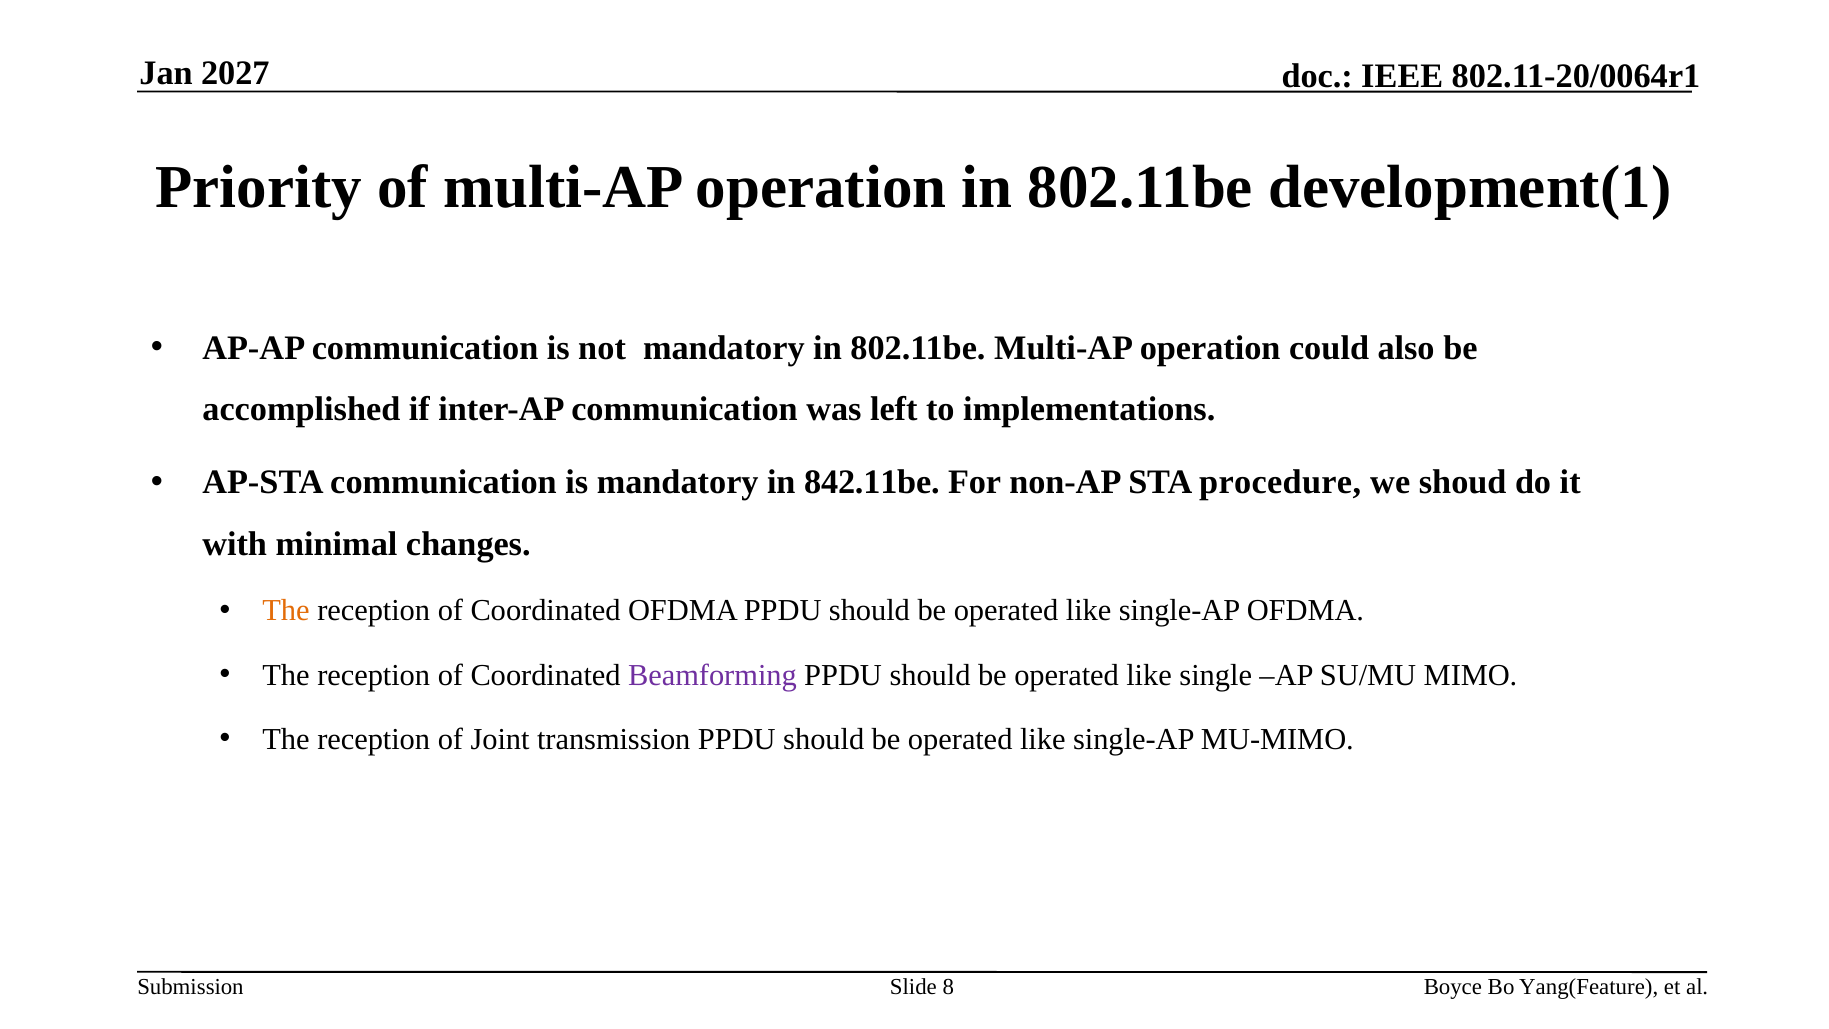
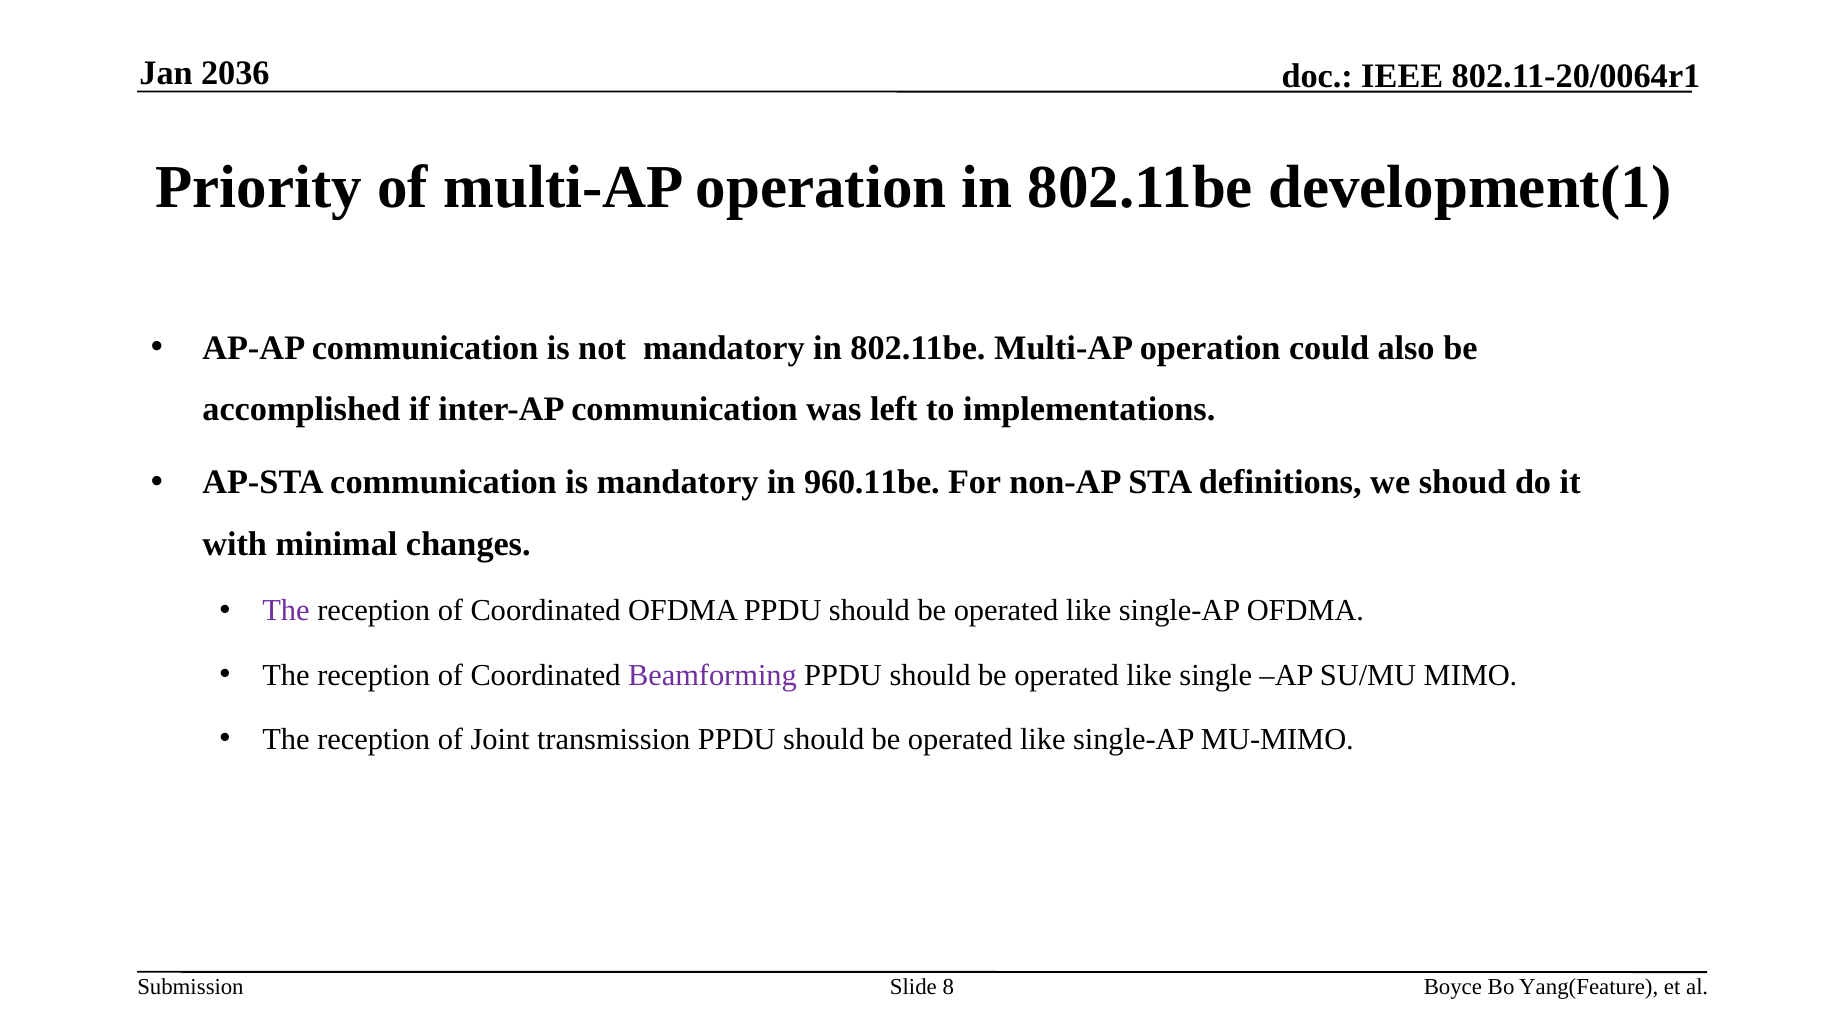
2027: 2027 -> 2036 (235, 73)
842.11be: 842.11be -> 960.11be (872, 483)
procedure: procedure -> definitions (1280, 483)
The colour: orange -> purple (286, 611)
